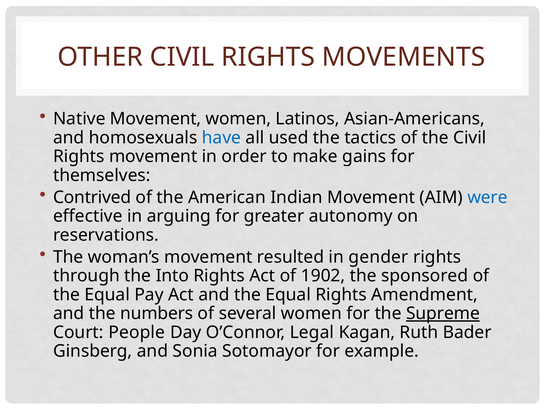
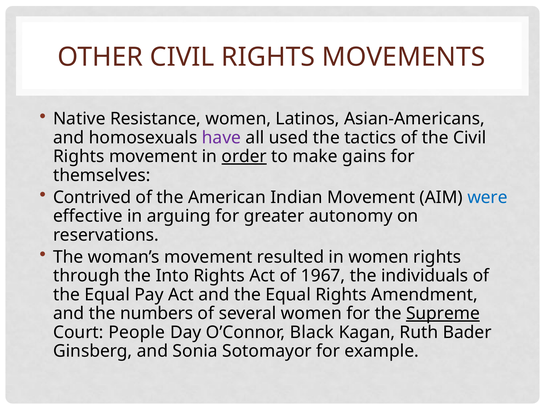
Native Movement: Movement -> Resistance (156, 119)
have colour: blue -> purple (221, 138)
order underline: none -> present (244, 156)
in gender: gender -> women (379, 257)
1902: 1902 -> 1967 (323, 276)
sponsored: sponsored -> individuals (425, 276)
Legal: Legal -> Black (312, 332)
